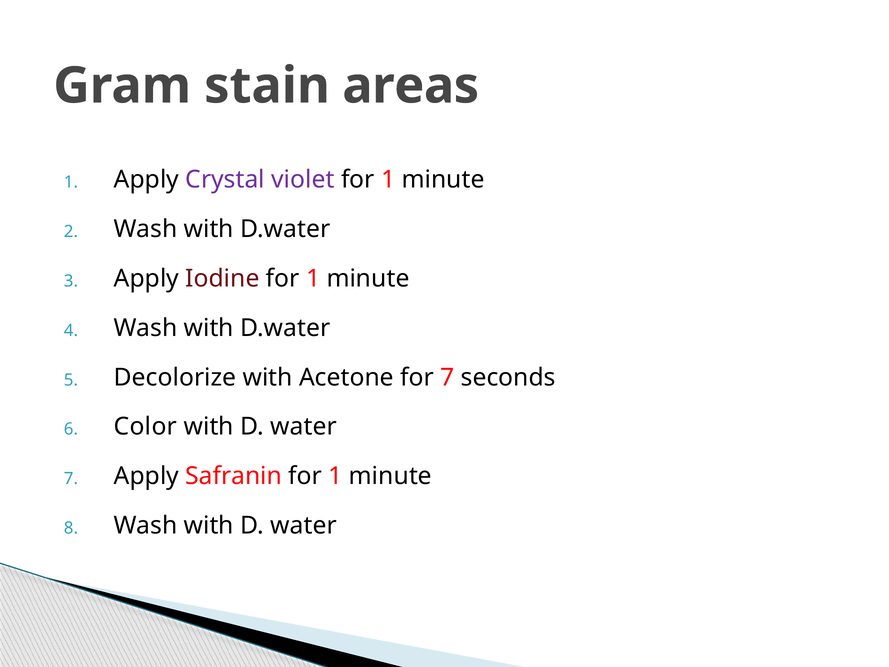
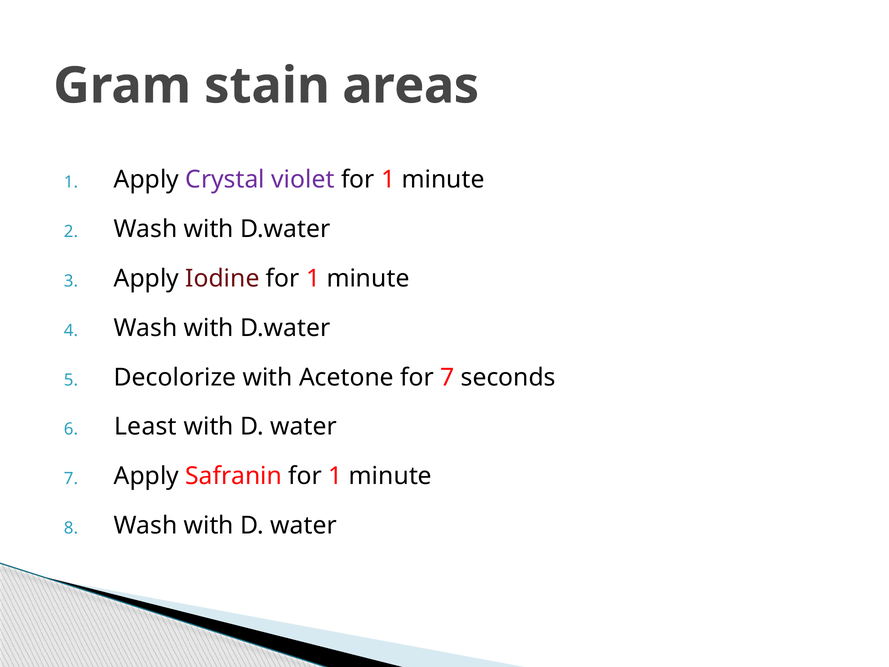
Color: Color -> Least (145, 427)
